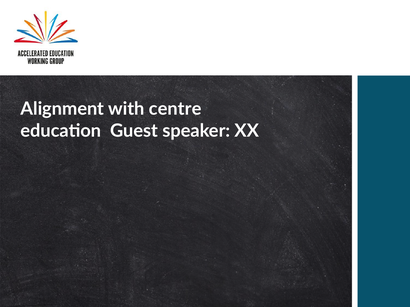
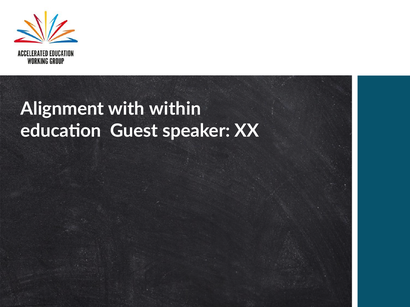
centre: centre -> within (175, 109)
